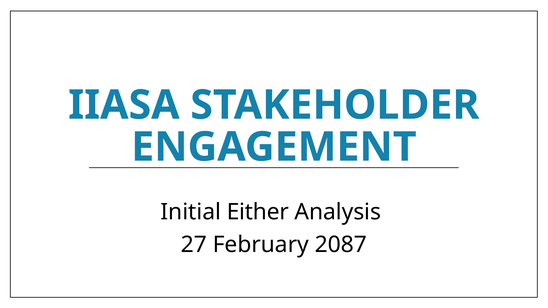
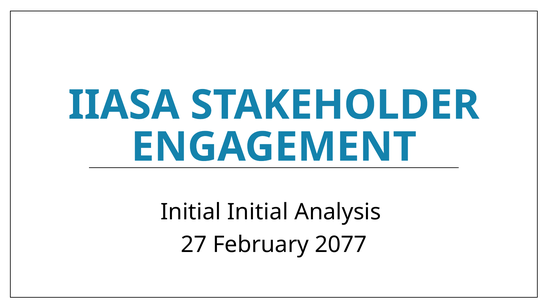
Initial Either: Either -> Initial (258, 212)
2087: 2087 -> 2077 (341, 245)
